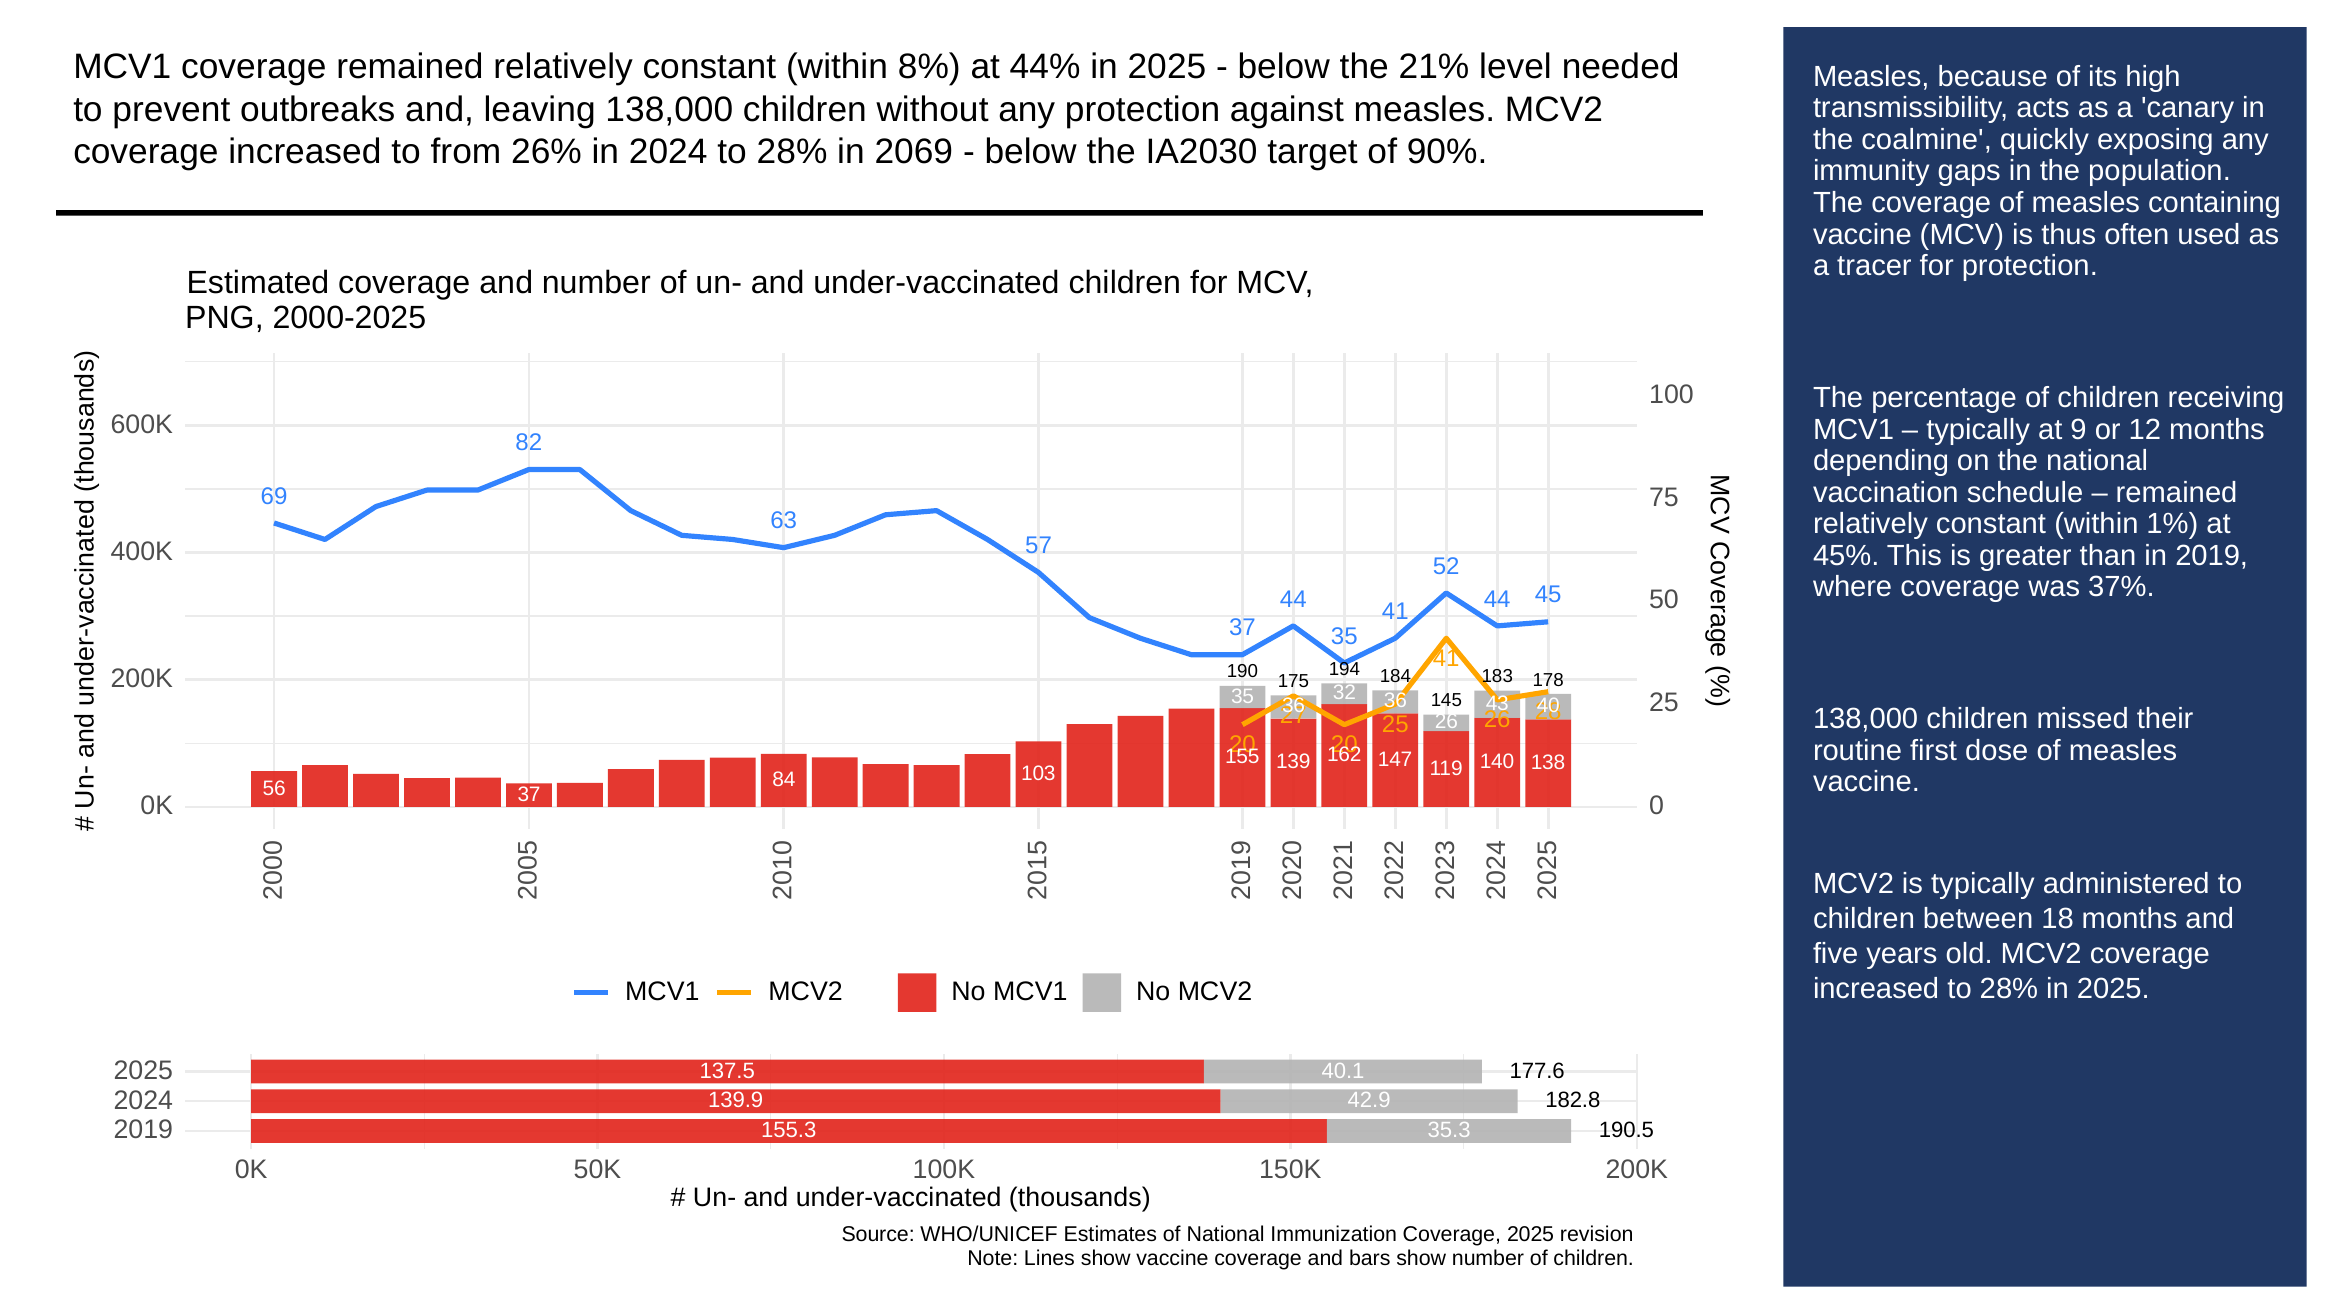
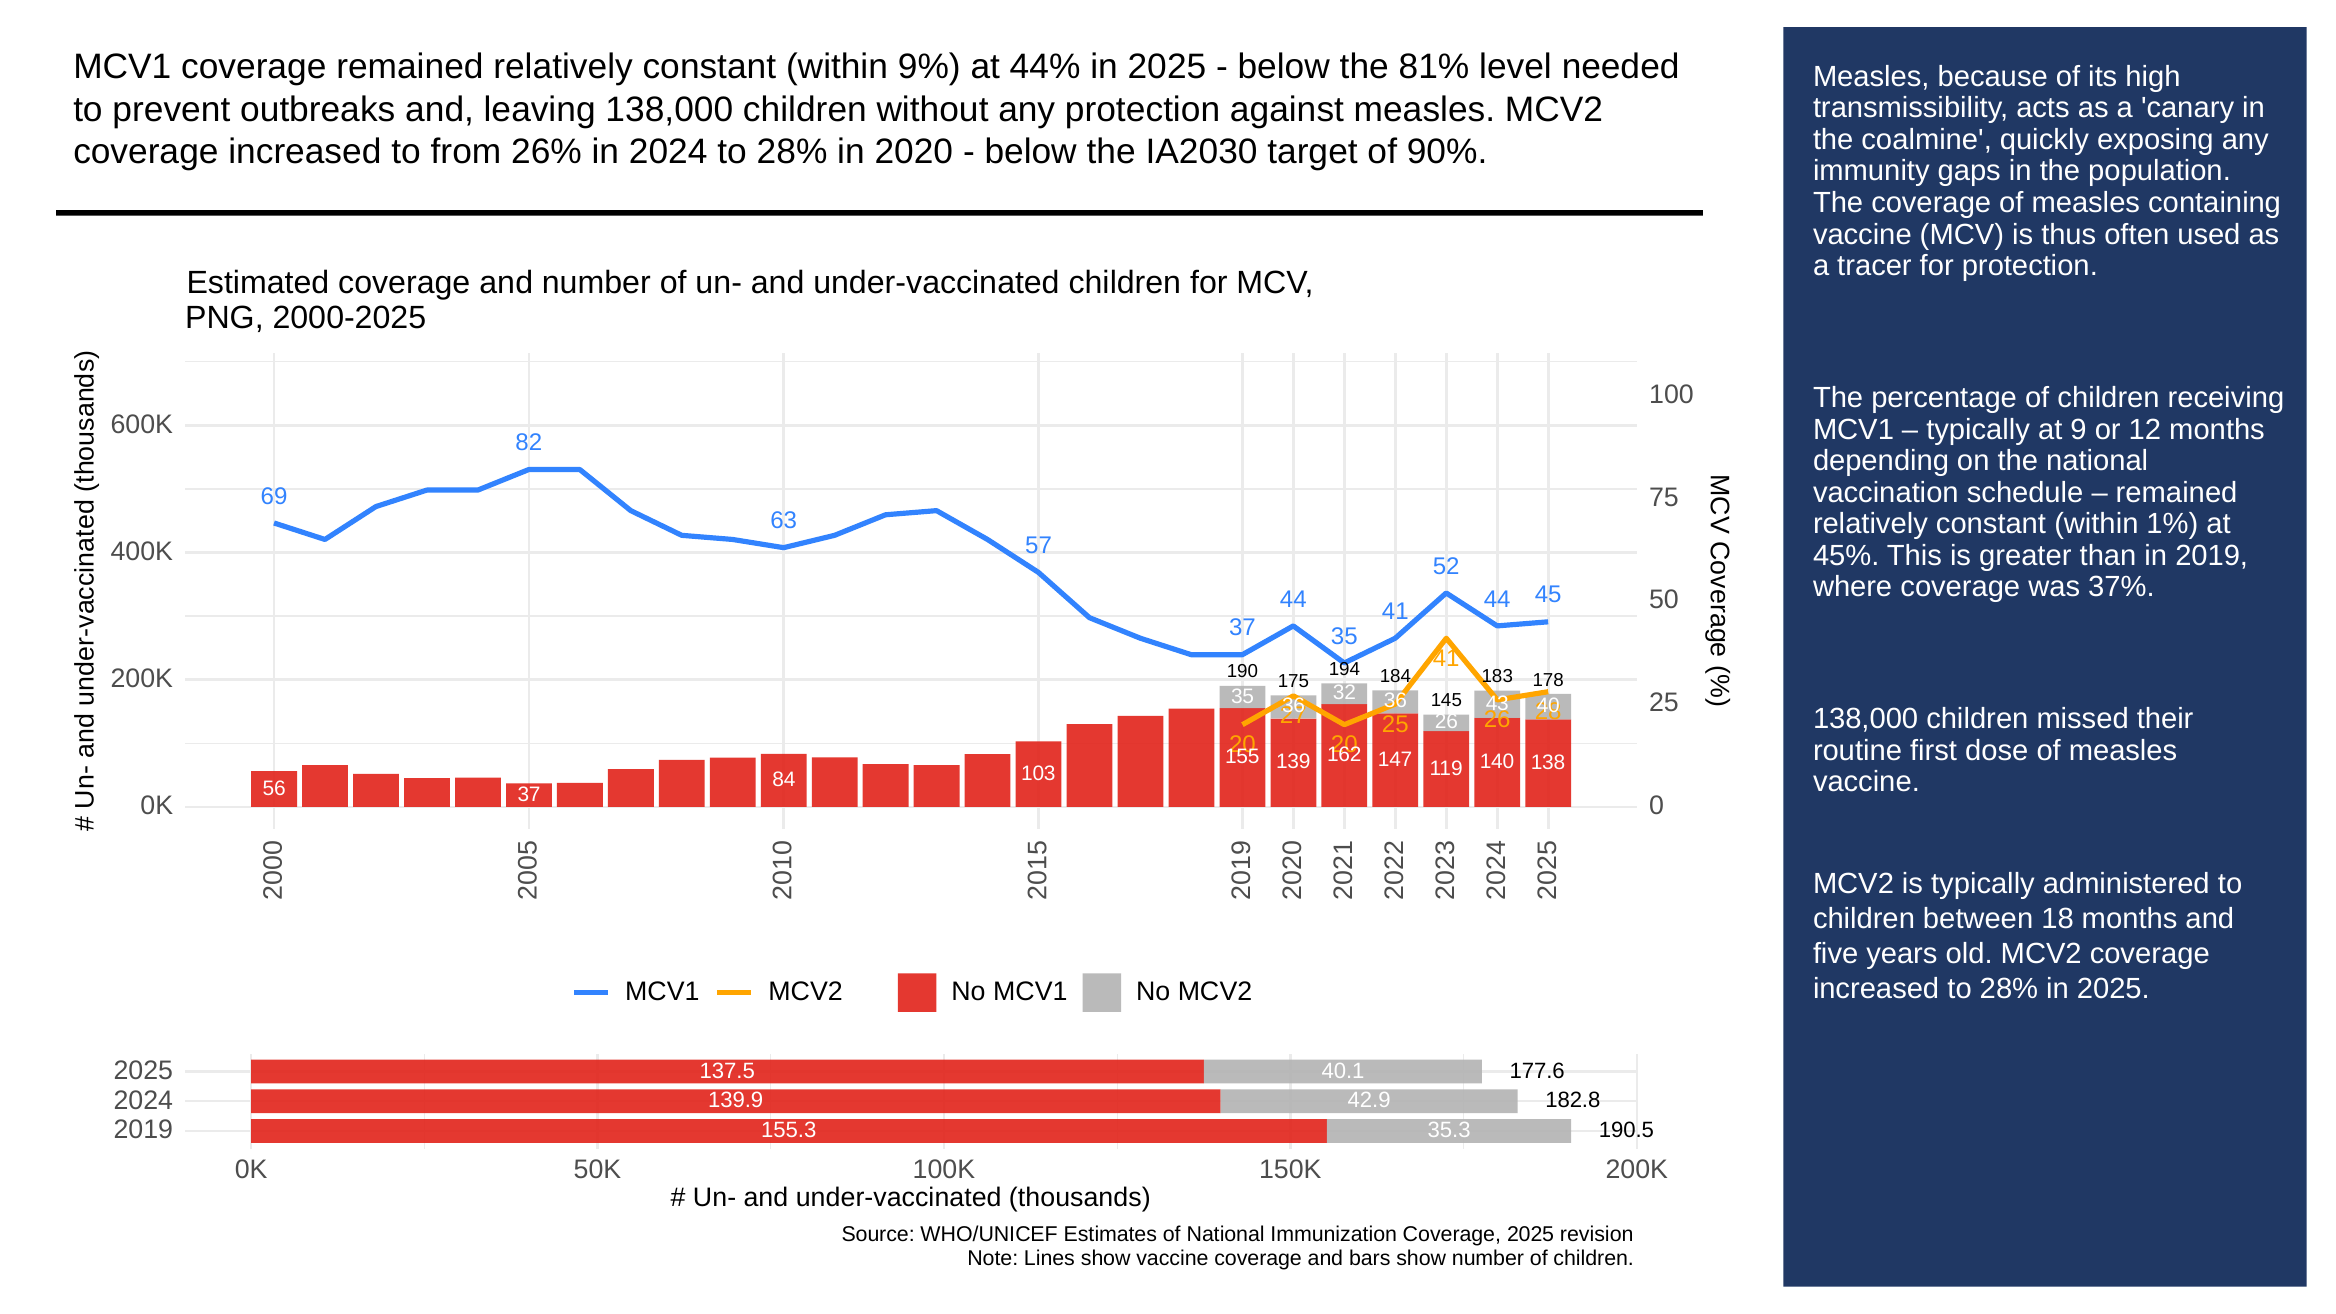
8%: 8% -> 9% (929, 67)
21%: 21% -> 81% (1434, 67)
2069: 2069 -> 2020 (914, 152)
